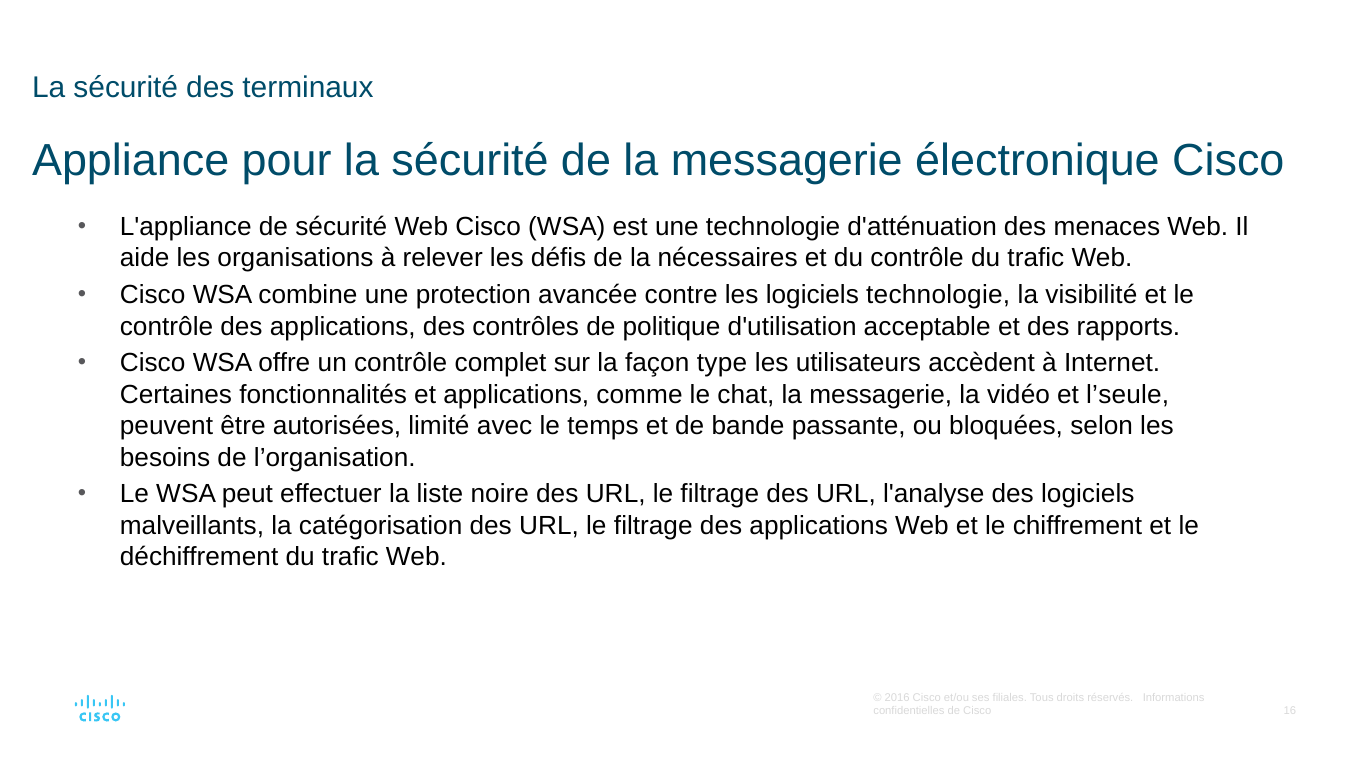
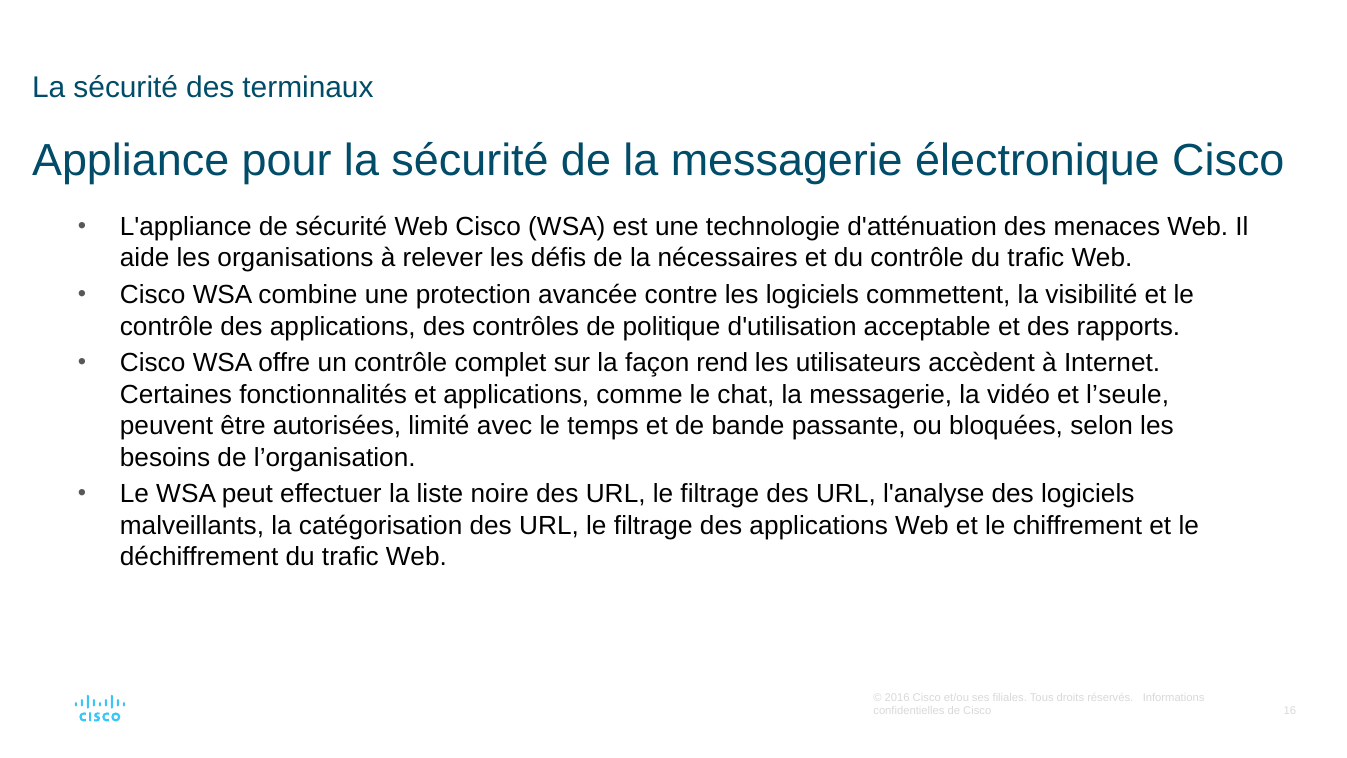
logiciels technologie: technologie -> commettent (938, 295)
type: type -> rend (722, 363)
